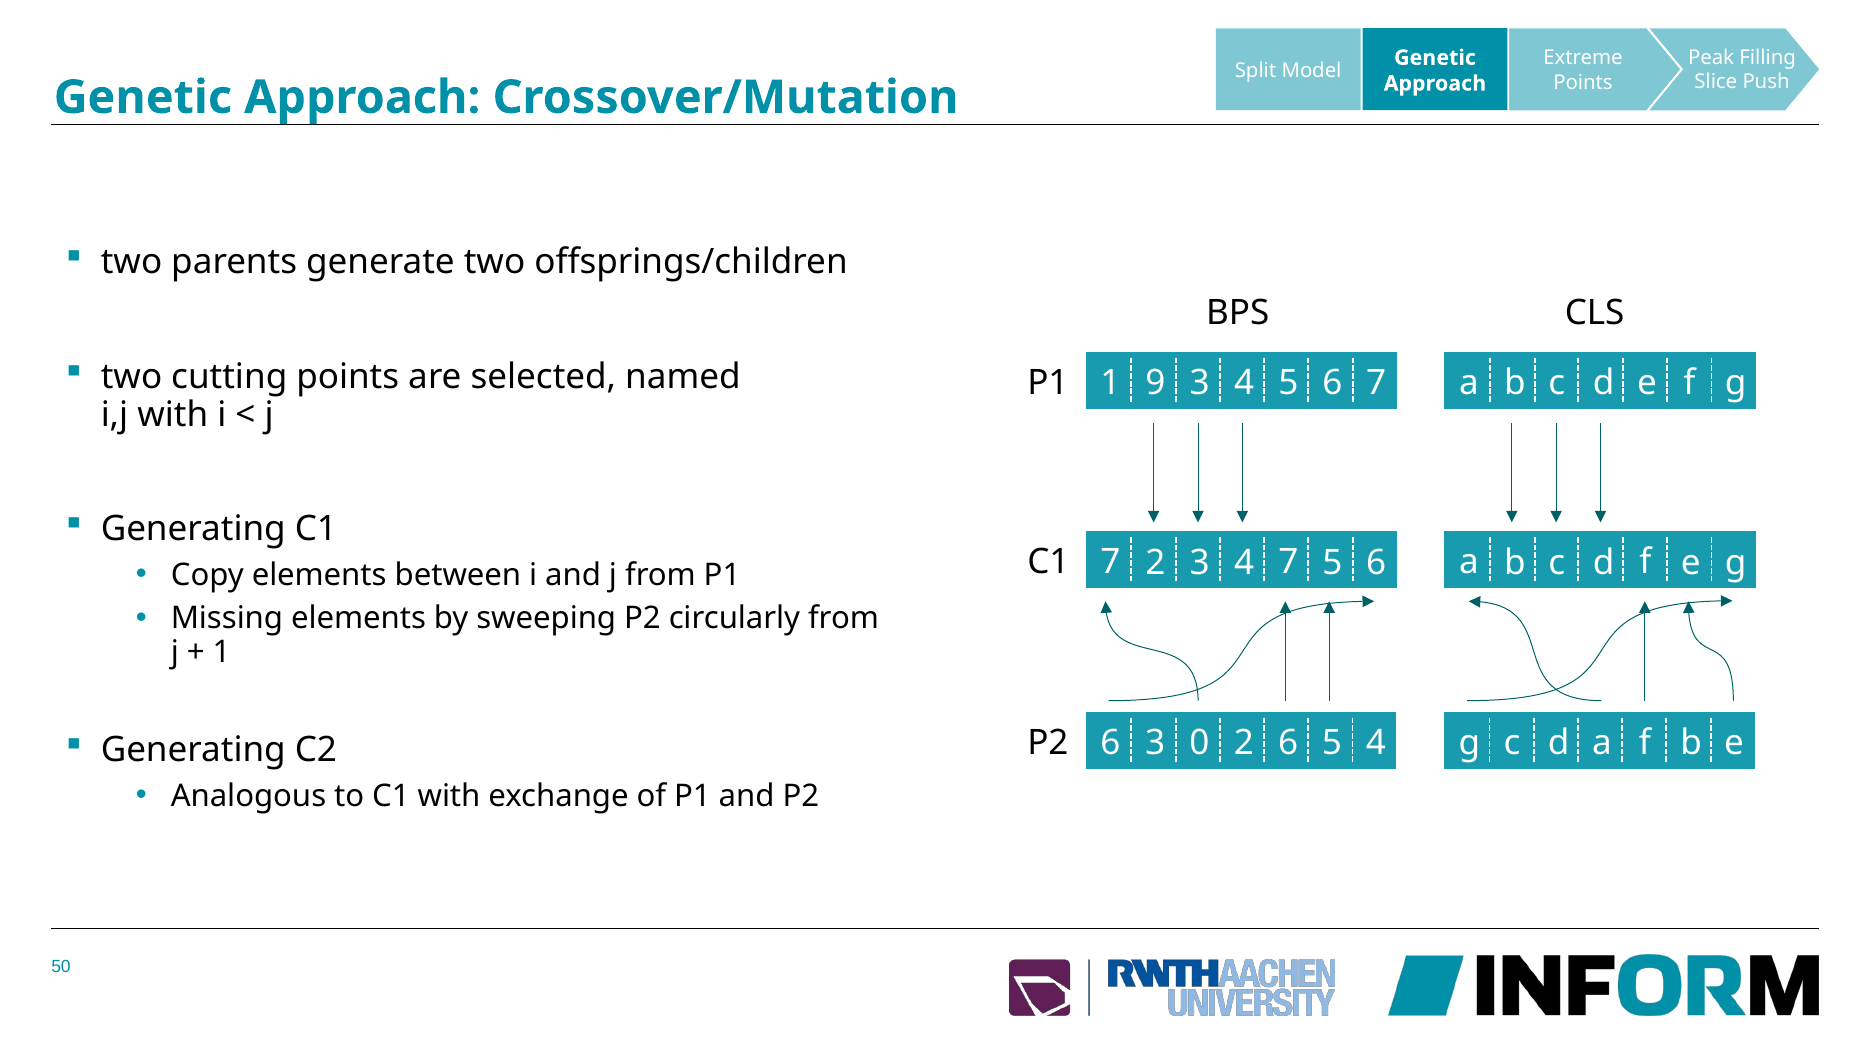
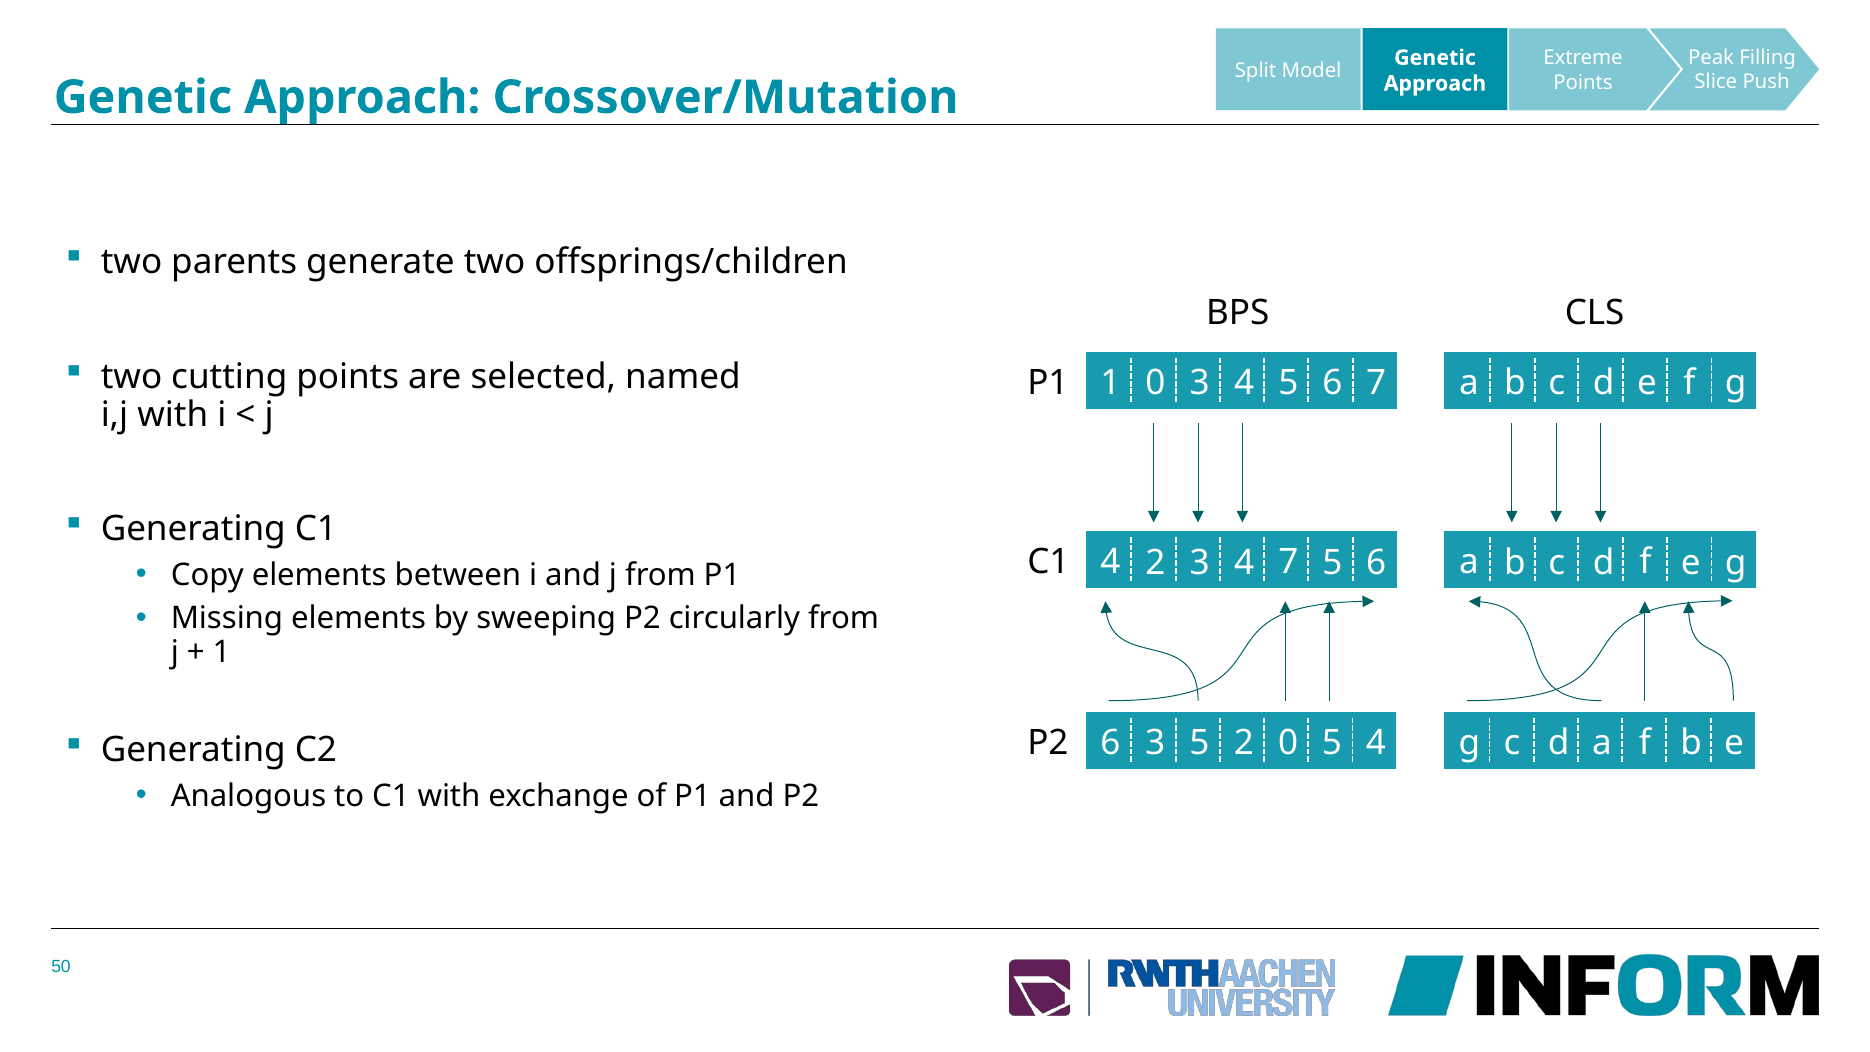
1 9: 9 -> 0 (1155, 383)
C1 7: 7 -> 4 (1110, 562)
3 0: 0 -> 5 (1199, 743)
2 6: 6 -> 0 (1288, 743)
